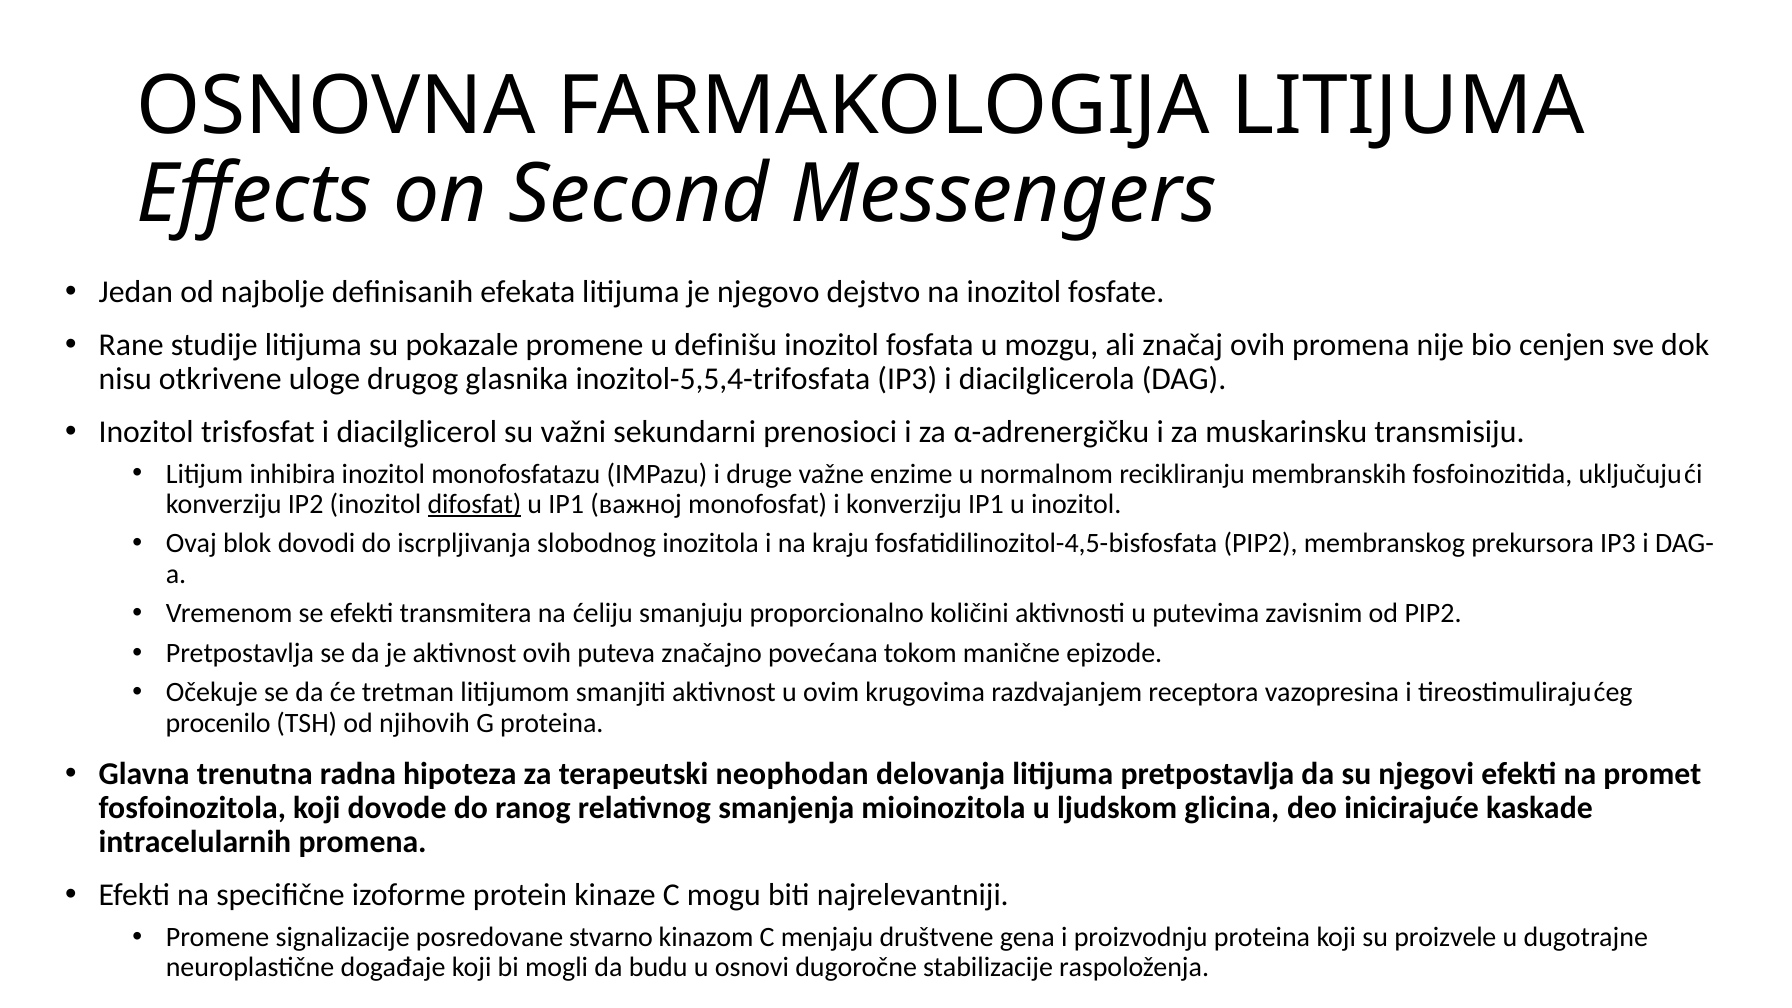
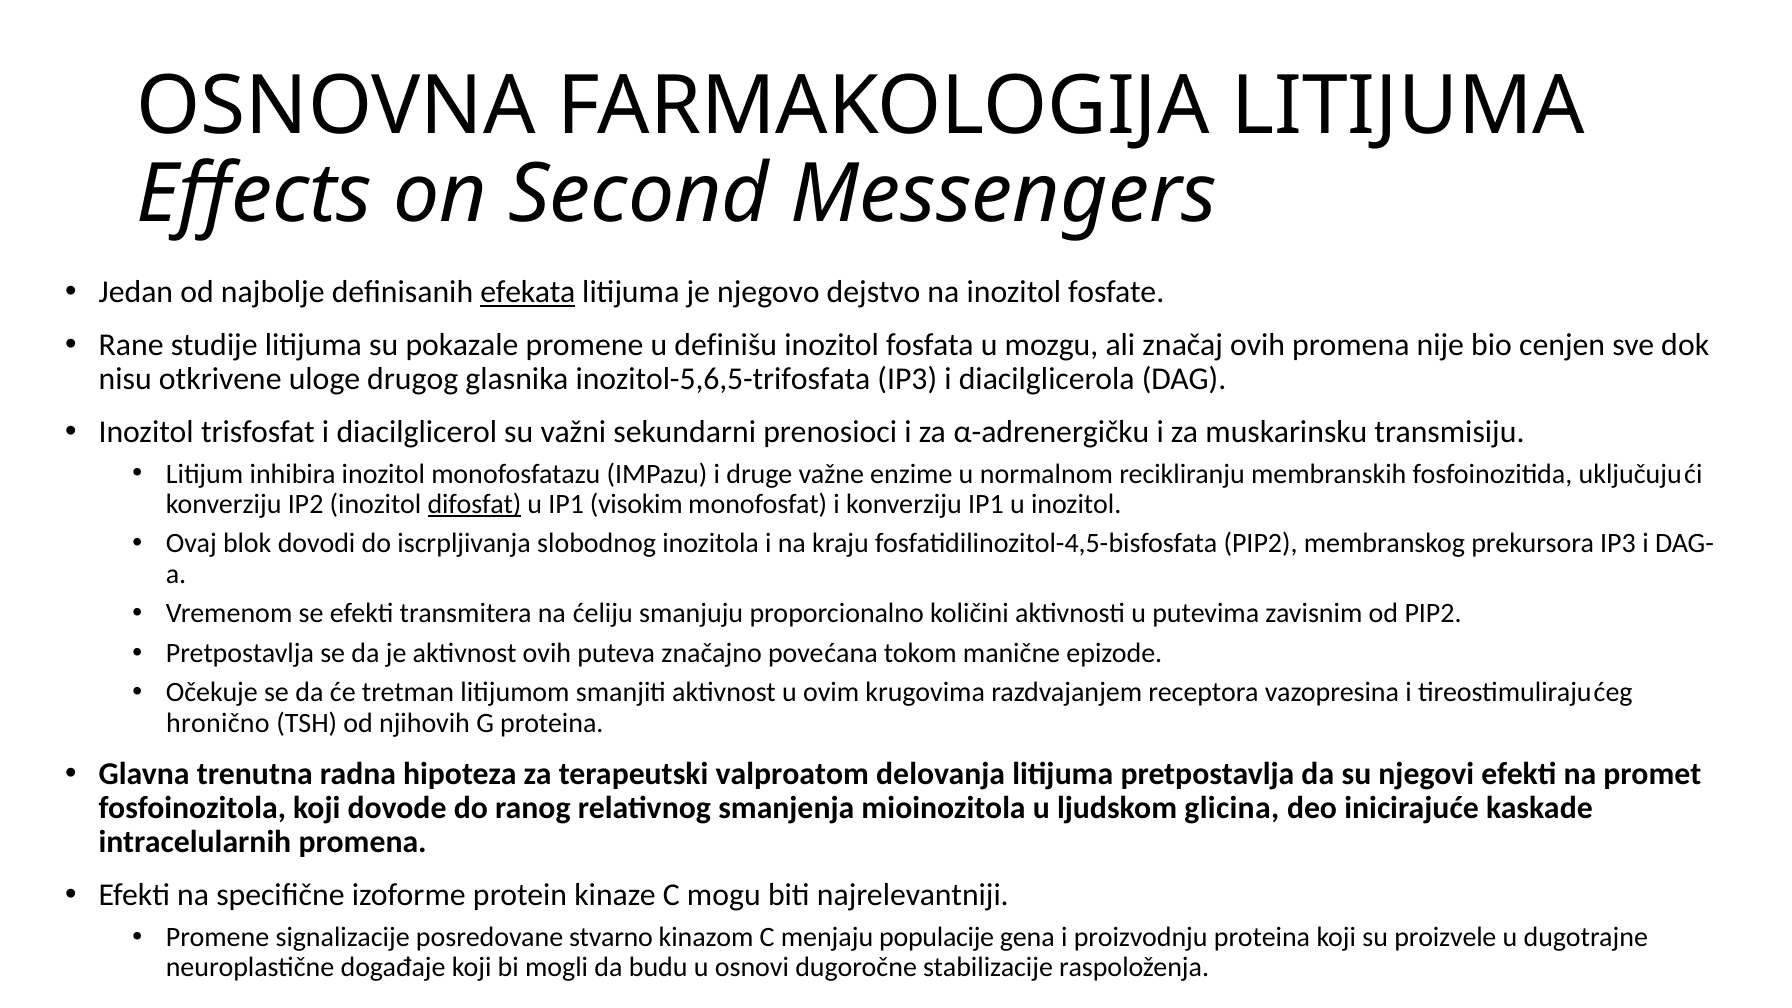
efekata underline: none -> present (528, 292)
inozitol-5,5,4-trifosfata: inozitol-5,5,4-trifosfata -> inozitol-5,6,5-trifosfata (723, 379)
важној: важној -> visokim (636, 504)
procenilo: procenilo -> hronično (218, 723)
neophodan: neophodan -> valproatom (792, 774)
društvene: društvene -> populacije (937, 937)
